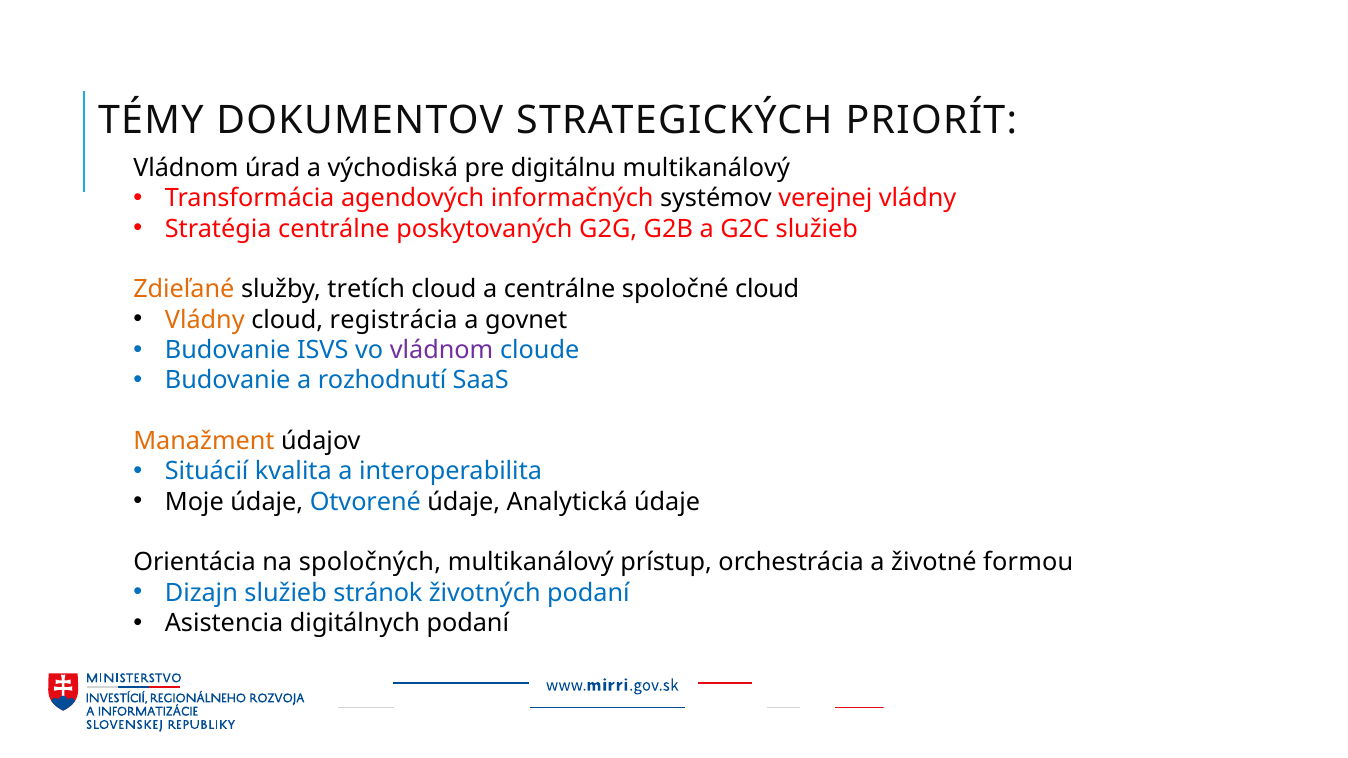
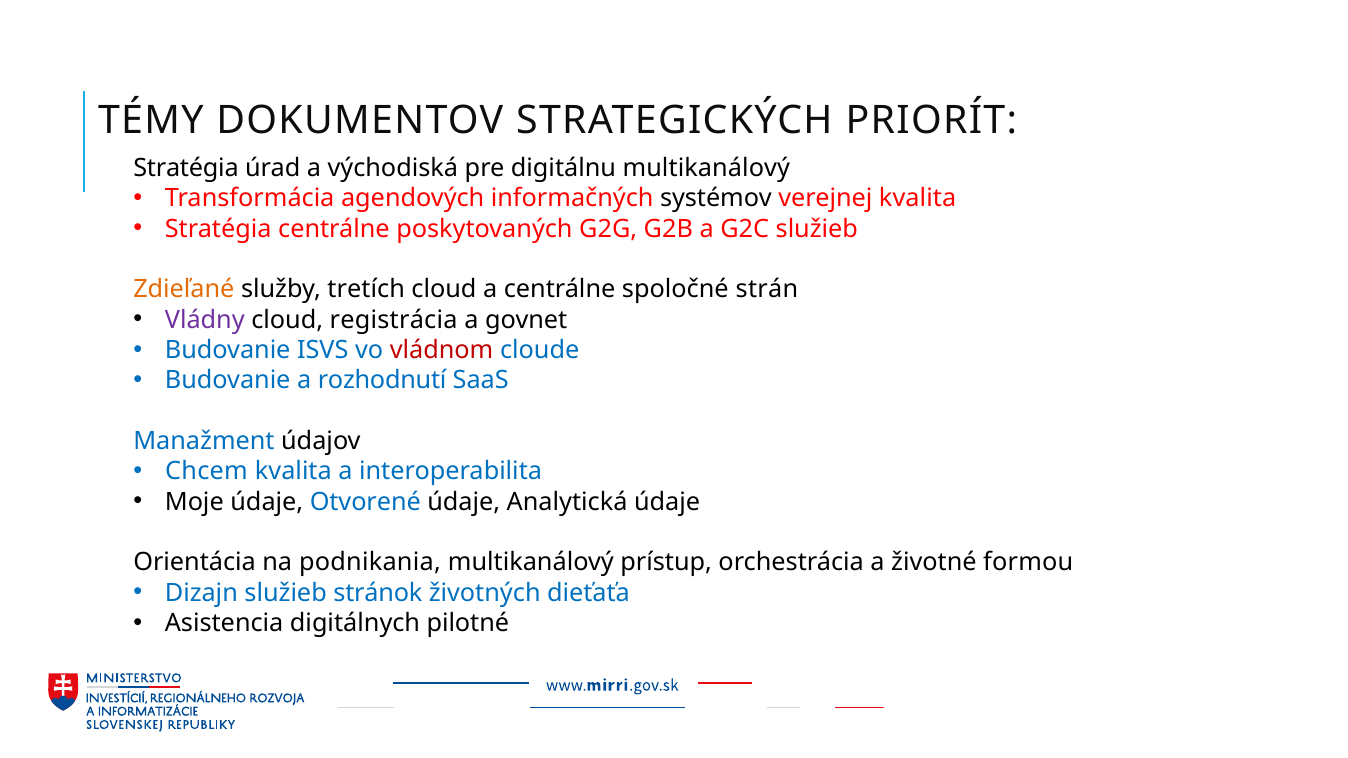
Vládnom: Vládnom -> Stratégia (186, 168)
verejnej vládny: vládny -> kvalita (918, 199)
spoločné cloud: cloud -> strán (767, 290)
Vládny colour: orange -> purple (205, 320)
vládnom colour: purple -> red (442, 350)
Manažment colour: orange -> blue (204, 441)
Situácií: Situácií -> Chcem (207, 472)
spoločných: spoločných -> podnikania (370, 563)
životných podaní: podaní -> dieťaťa (588, 593)
digitálnych podaní: podaní -> pilotné (468, 623)
